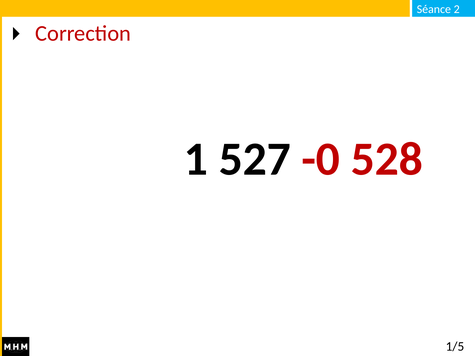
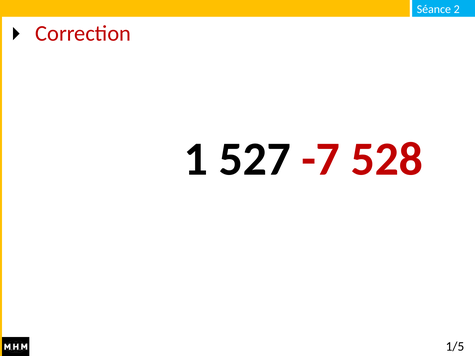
-0: -0 -> -7 (321, 159)
